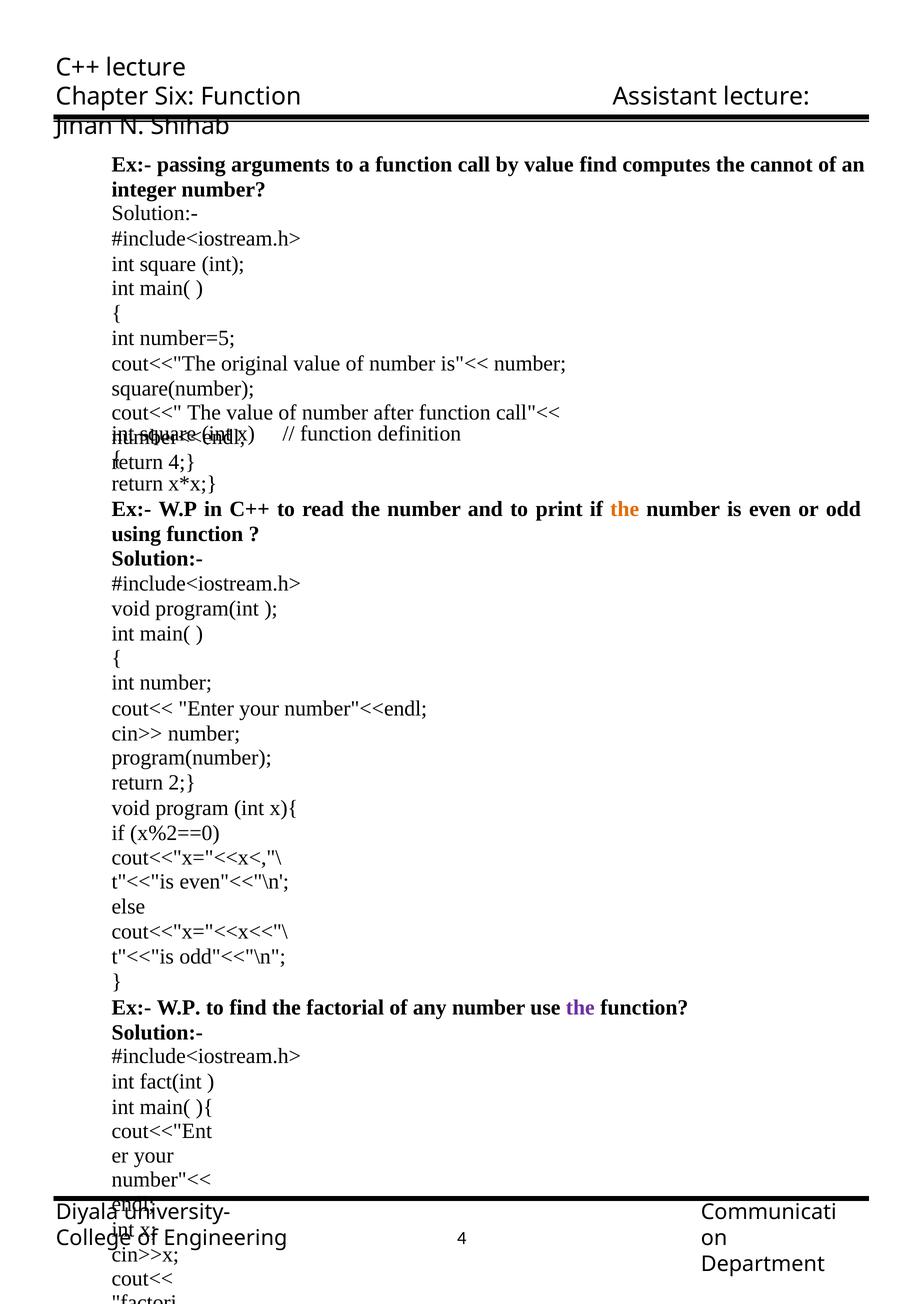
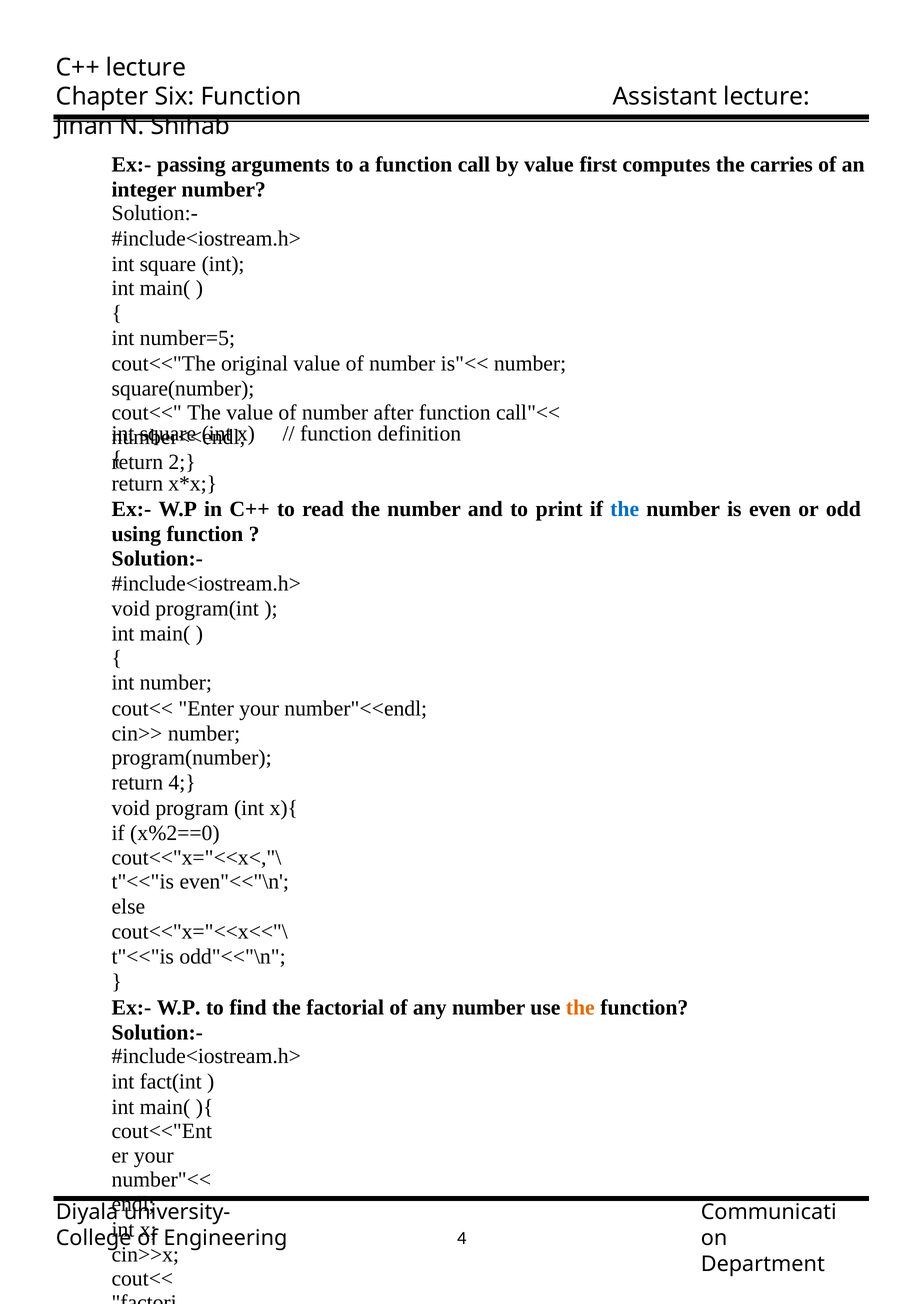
value find: find -> first (598, 165)
cannot: cannot -> carries (781, 165)
4: 4 -> 2 (182, 462)
the colour: orange -> blue (625, 510)
return 2: 2 -> 4 (182, 783)
the colour: purple -> orange (580, 1008)
